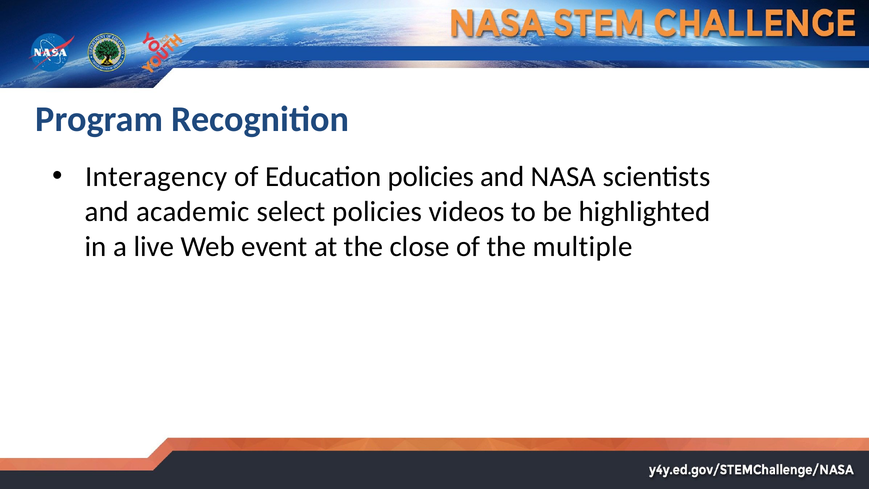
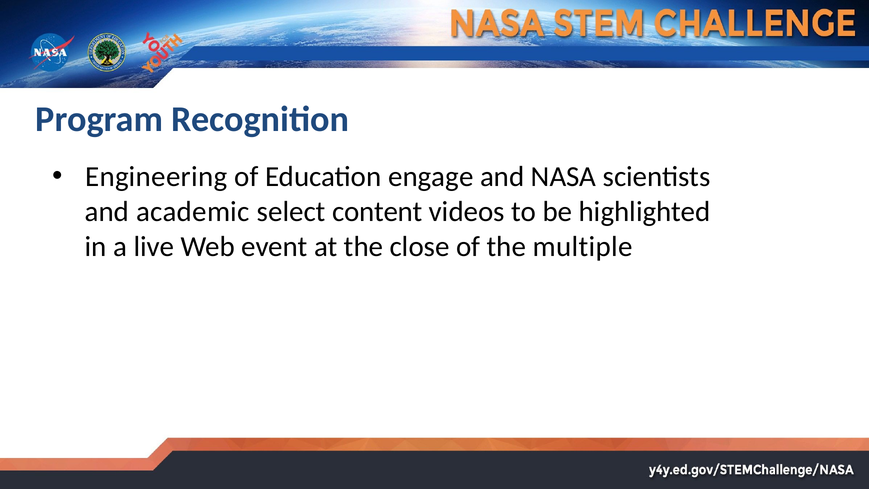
Interagency: Interagency -> Engineering (156, 177)
Education policies: policies -> engage (431, 177)
select policies: policies -> content (377, 212)
